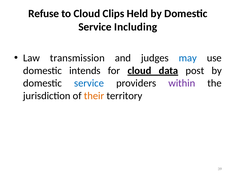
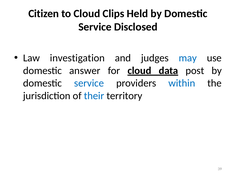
Refuse: Refuse -> Citizen (44, 14)
Including: Including -> Disclosed (136, 27)
transmission: transmission -> investigation (77, 58)
intends: intends -> answer (85, 71)
within colour: purple -> blue (182, 83)
their colour: orange -> blue (94, 96)
